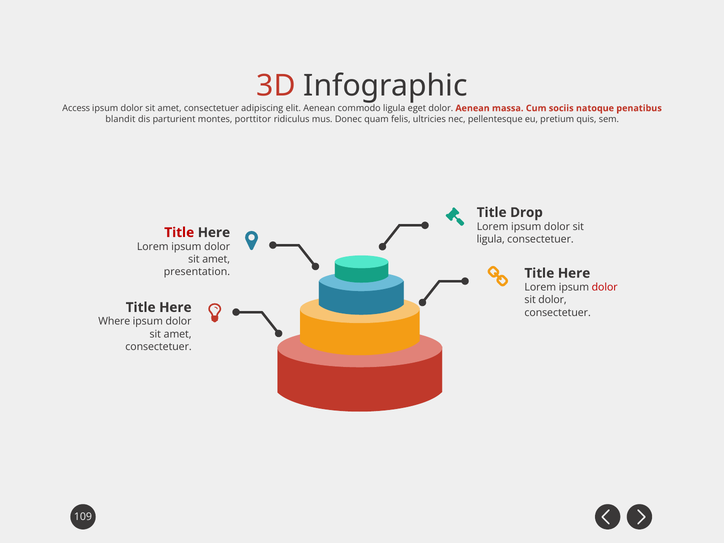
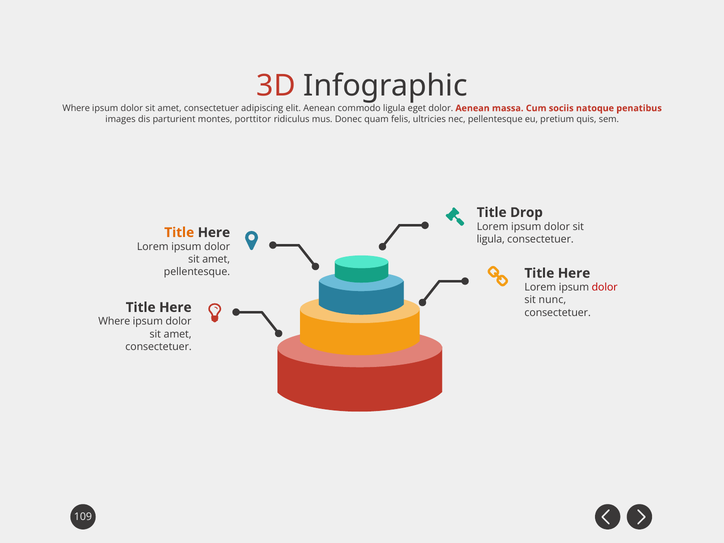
Access: Access -> Where (76, 108)
blandit: blandit -> images (120, 119)
Title colour: red -> orange (179, 233)
presentation: presentation -> pellentesque (197, 272)
sit dolor: dolor -> nunc (552, 300)
